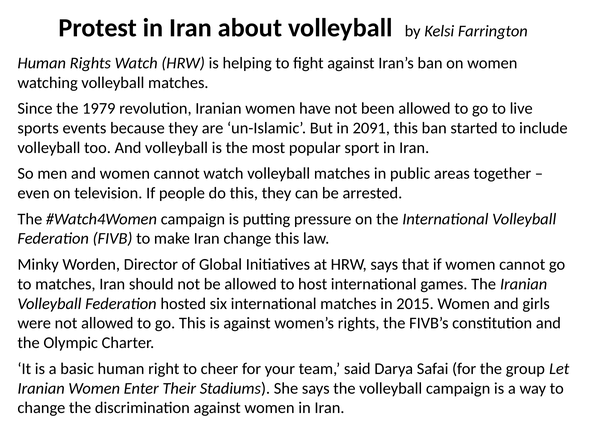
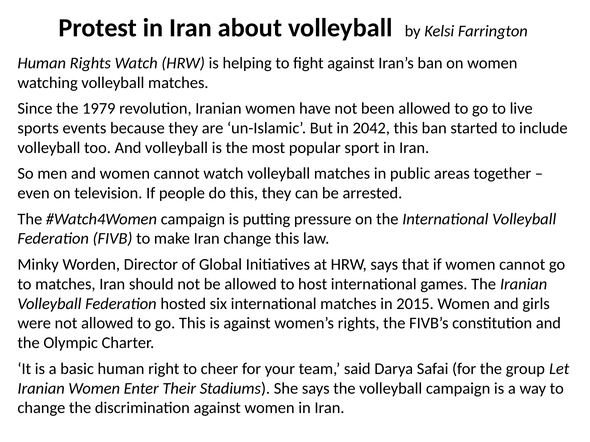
2091: 2091 -> 2042 (371, 128)
